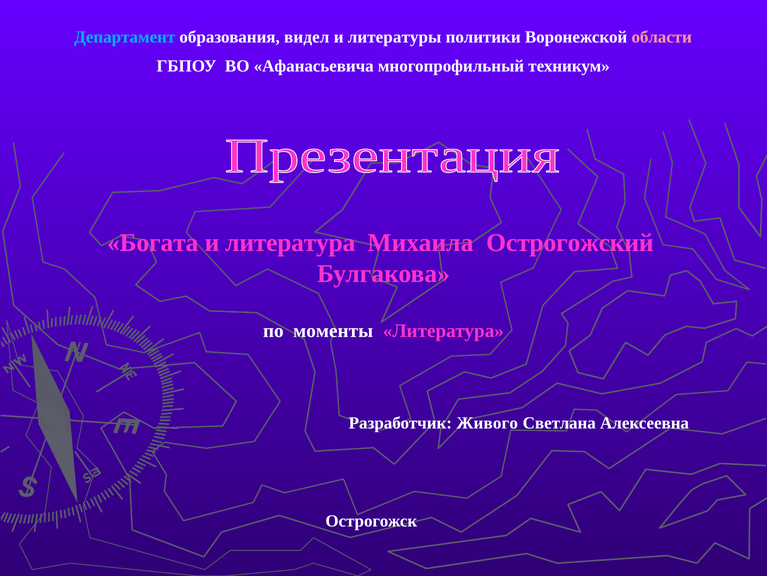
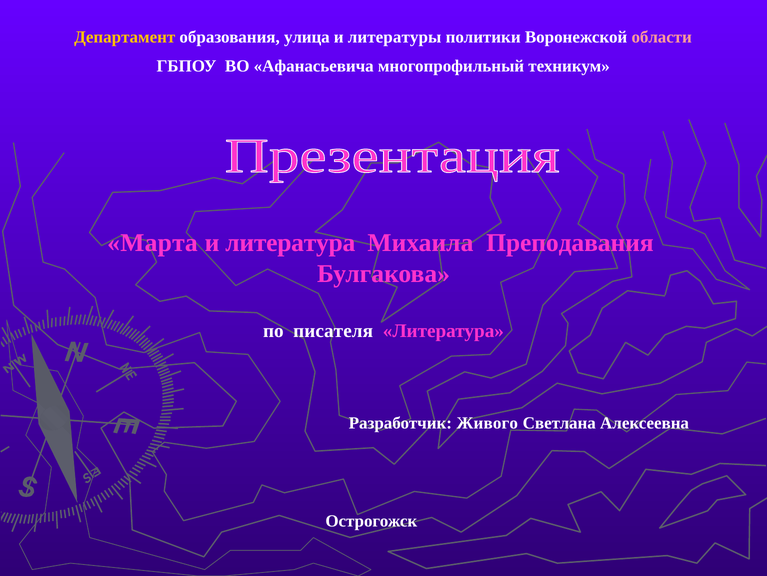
Департамент colour: light blue -> yellow (125, 37)
видел: видел -> улица (307, 37)
Богата: Богата -> Марта (153, 243)
Острогожский: Острогожский -> Преподавания (570, 243)
моменты: моменты -> писателя (333, 330)
